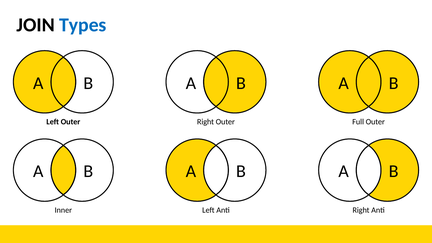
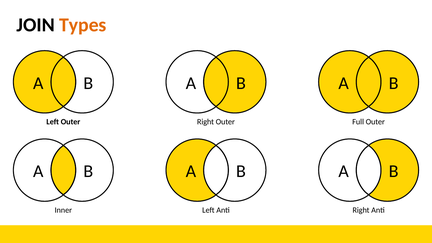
Types colour: blue -> orange (83, 25)
